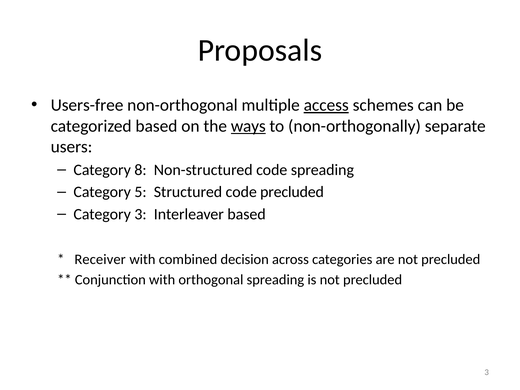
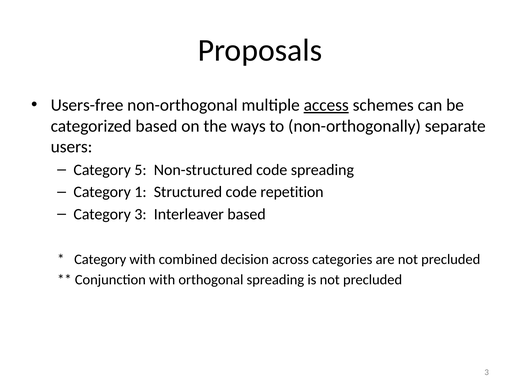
ways underline: present -> none (248, 126)
8: 8 -> 5 (141, 170)
5: 5 -> 1 (141, 192)
code precluded: precluded -> repetition (292, 192)
Receiver: Receiver -> Category (100, 260)
